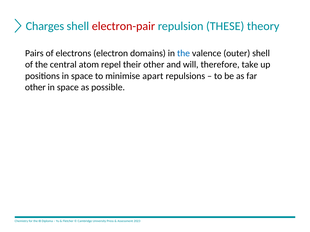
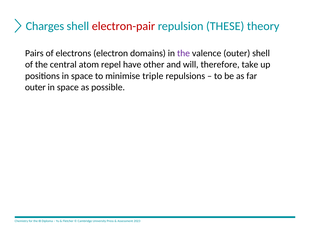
the colour: blue -> purple (184, 53)
their: their -> have (132, 65)
apart: apart -> triple (153, 76)
other: other -> outer (35, 87)
